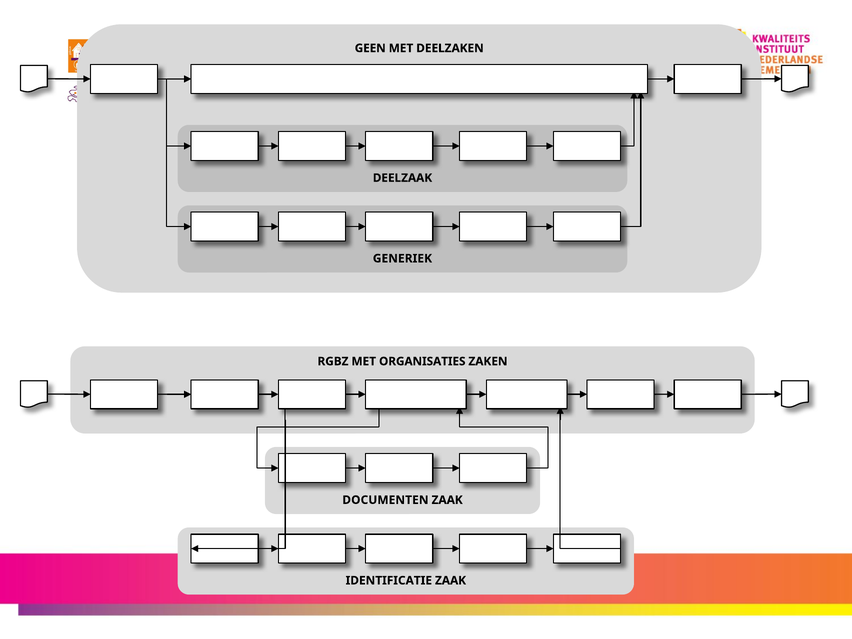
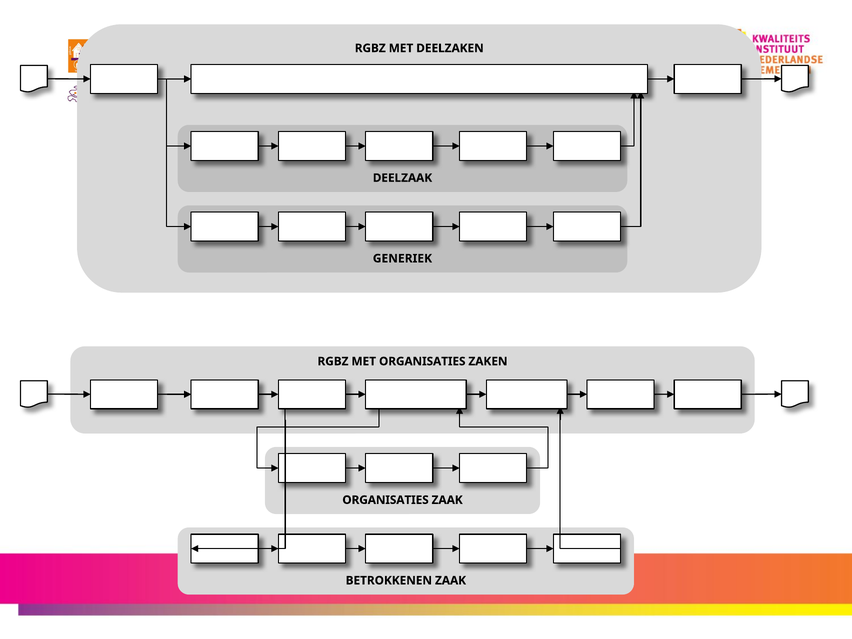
GEEN: GEEN -> RGBZ (370, 48)
DOCUMENTEN: DOCUMENTEN -> ORGANISATIES (386, 500)
IDENTIFICATIE: IDENTIFICATIE -> BETROKKENEN (389, 581)
